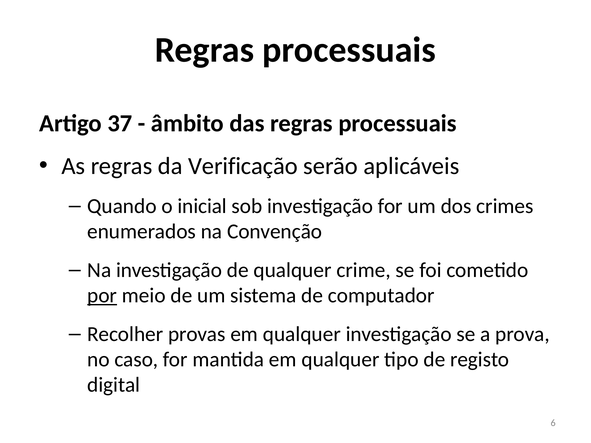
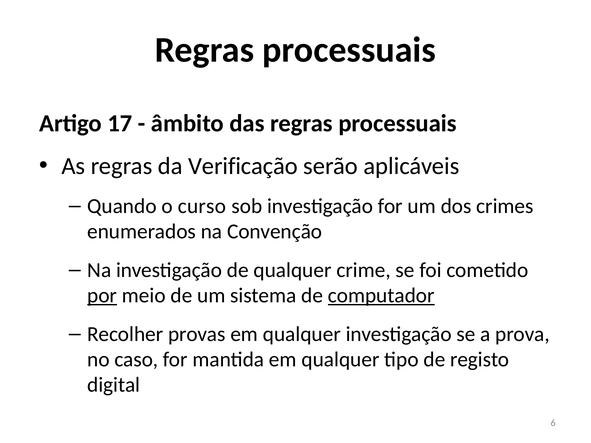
37: 37 -> 17 (120, 124)
inicial: inicial -> curso (202, 206)
computador underline: none -> present (381, 296)
